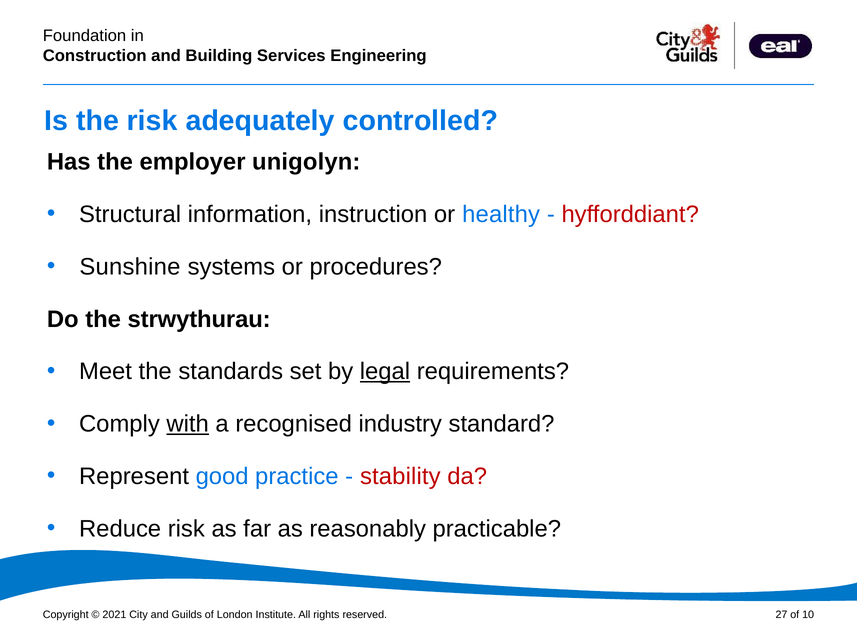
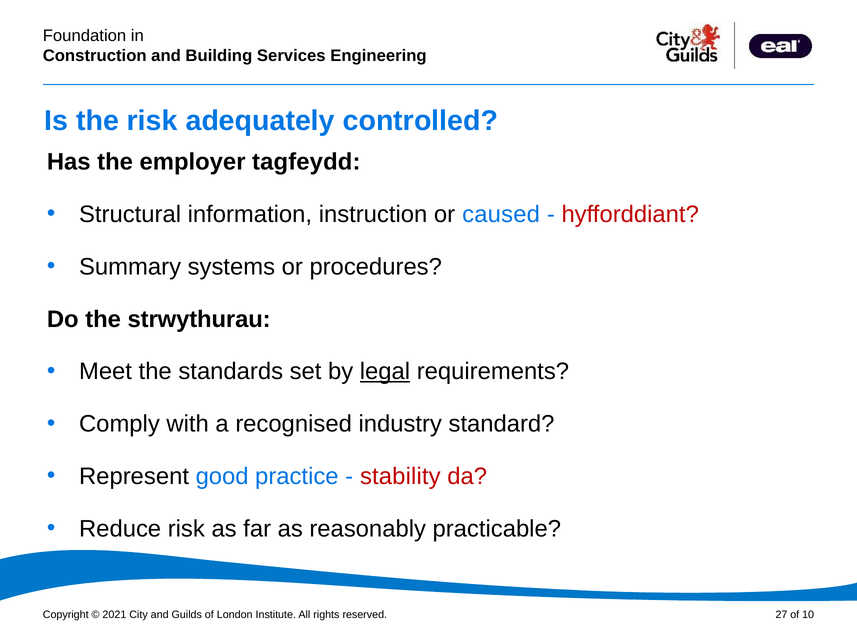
unigolyn: unigolyn -> tagfeydd (306, 162)
healthy: healthy -> caused (501, 214)
Sunshine: Sunshine -> Summary (130, 267)
with underline: present -> none (188, 424)
